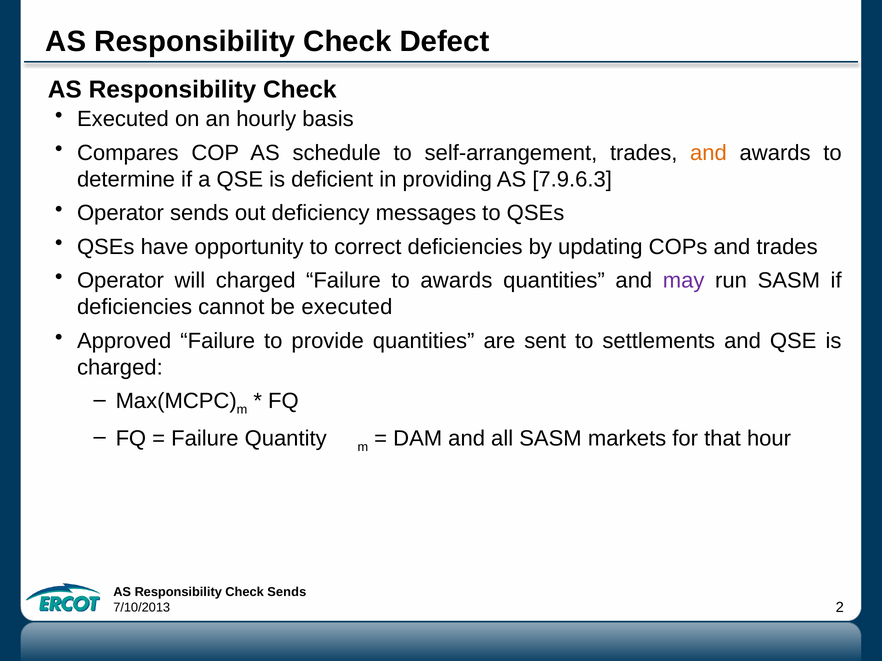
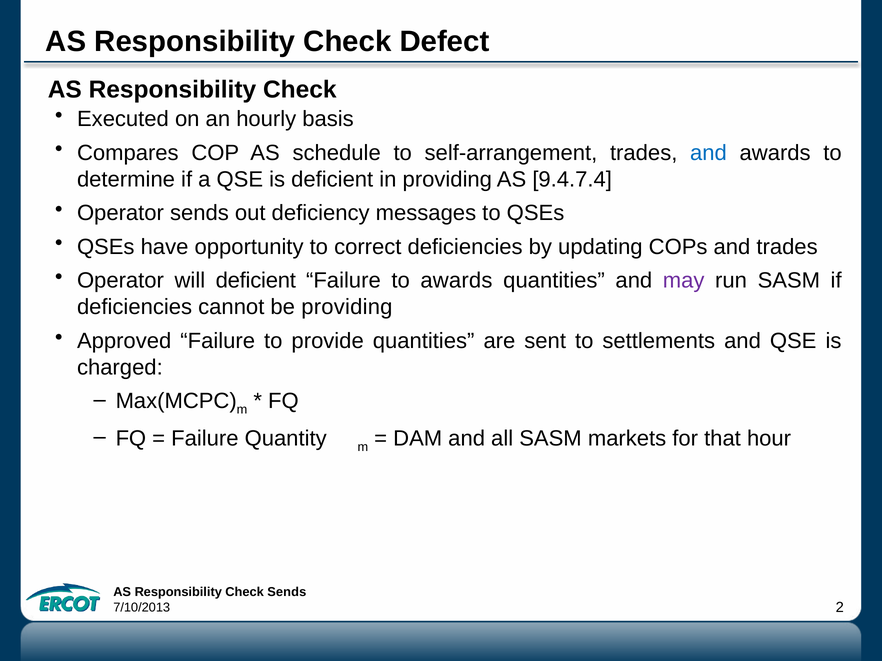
and colour: orange -> blue (708, 153)
7.9.6.3: 7.9.6.3 -> 9.4.7.4 (572, 179)
will charged: charged -> deficient (256, 281)
be executed: executed -> providing (347, 307)
